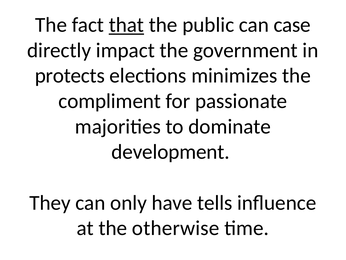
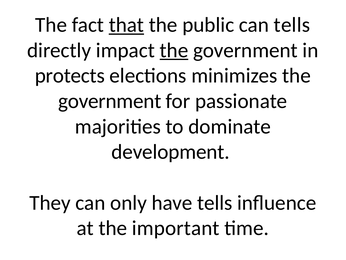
can case: case -> tells (292, 25)
the underline: none -> present (174, 50)
compliment: compliment -> government (110, 101)
otherwise: otherwise -> important (176, 228)
